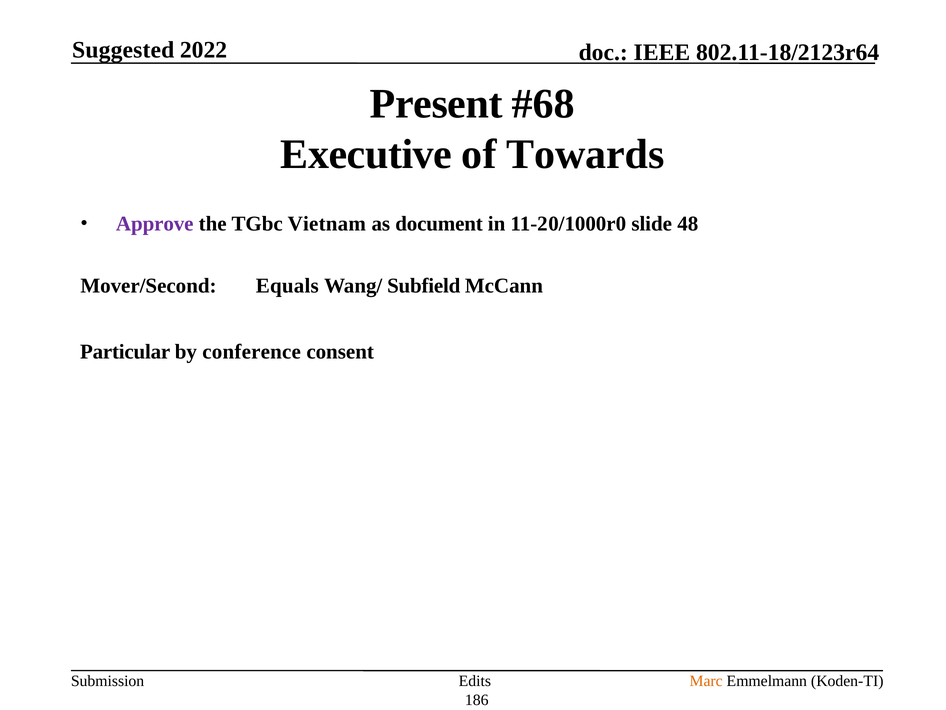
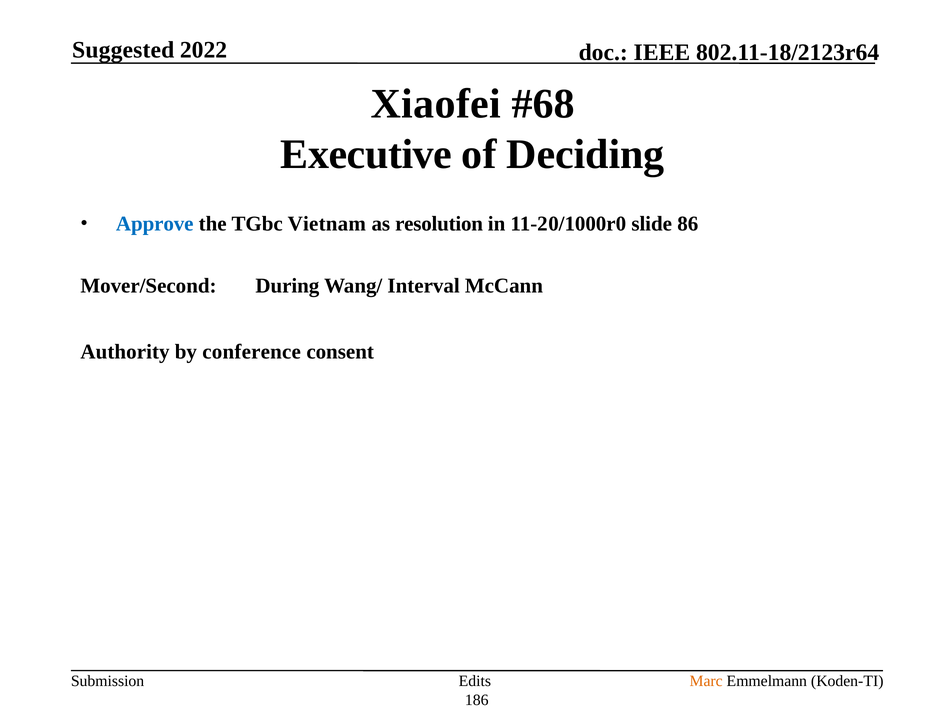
Present: Present -> Xiaofei (436, 104)
Towards: Towards -> Deciding (585, 154)
Approve colour: purple -> blue (155, 224)
document: document -> resolution (439, 224)
48: 48 -> 86 (688, 224)
Equals: Equals -> During (287, 286)
Subfield: Subfield -> Interval (424, 286)
Particular: Particular -> Authority (125, 352)
